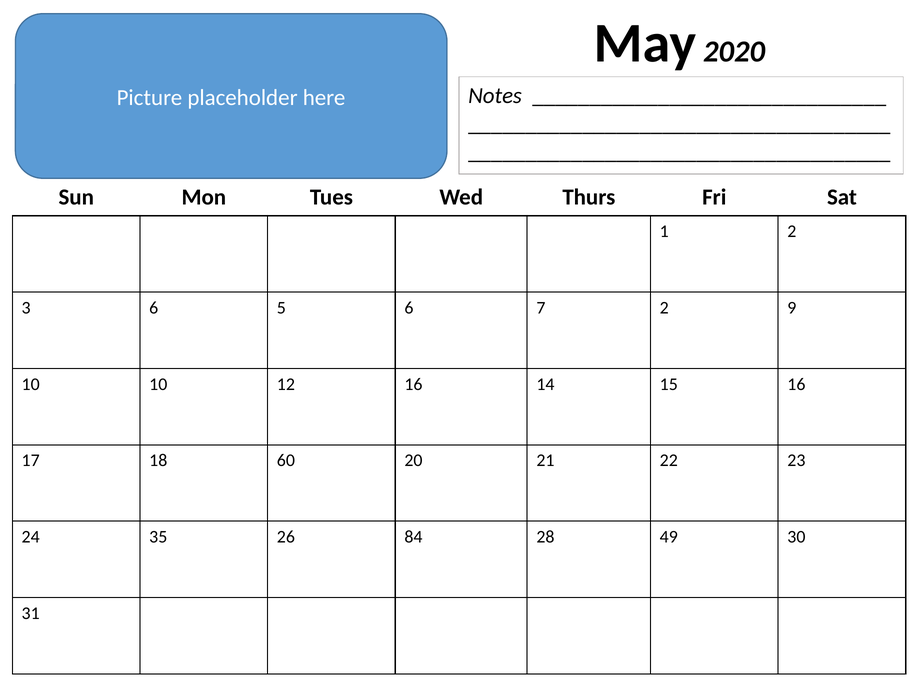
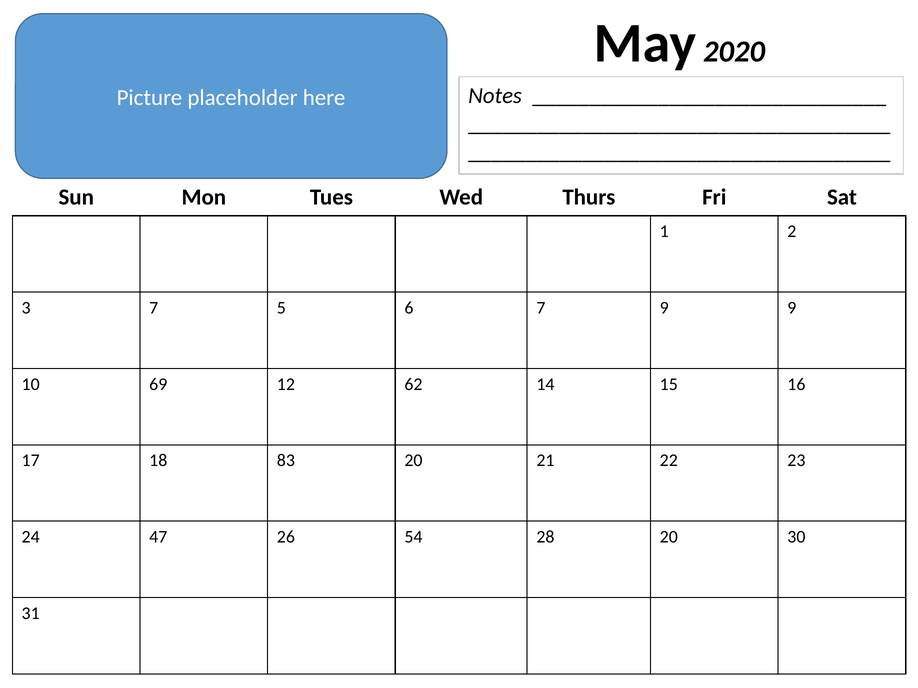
3 6: 6 -> 7 (154, 308)
7 2: 2 -> 9 (664, 308)
10 10: 10 -> 69 (158, 384)
12 16: 16 -> 62 (413, 384)
60: 60 -> 83 (286, 461)
35: 35 -> 47 (158, 537)
84: 84 -> 54 (413, 537)
28 49: 49 -> 20 (669, 537)
